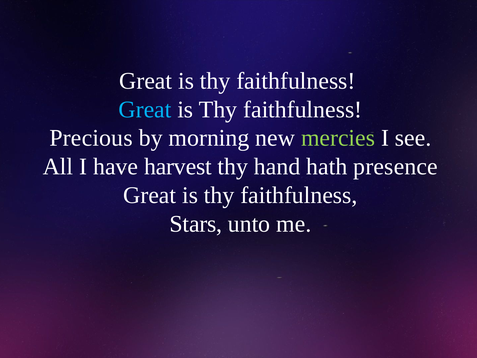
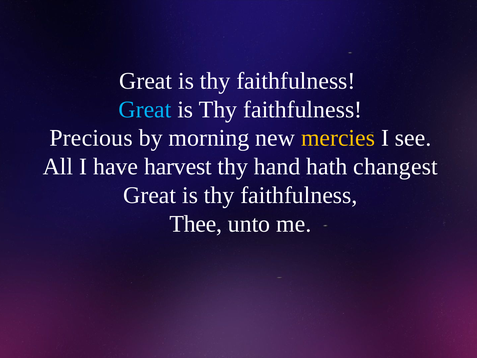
mercies colour: light green -> yellow (338, 138)
presence: presence -> changest (396, 167)
Stars: Stars -> Thee (196, 224)
